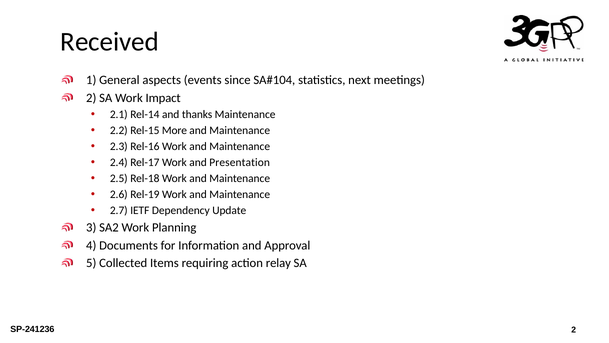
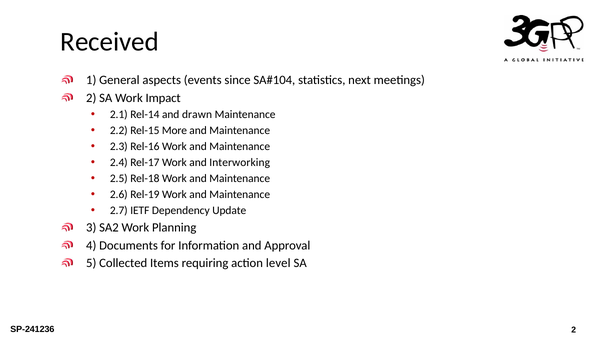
thanks: thanks -> drawn (197, 114)
Presentation: Presentation -> Interworking (240, 162)
relay: relay -> level (278, 263)
